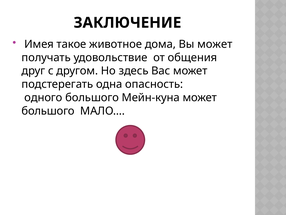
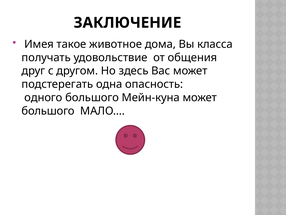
Вы может: может -> класса (215, 44)
